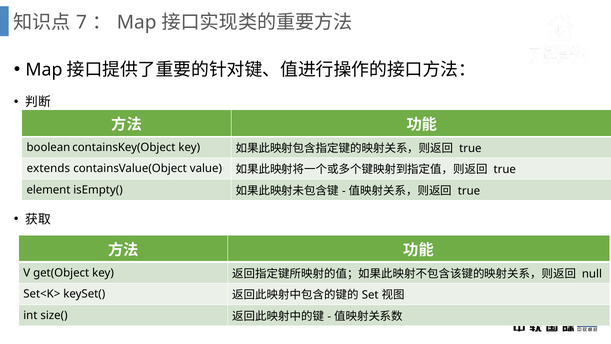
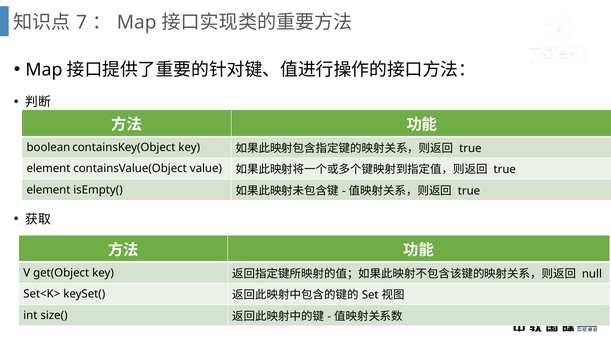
extends: extends -> element (48, 168)
